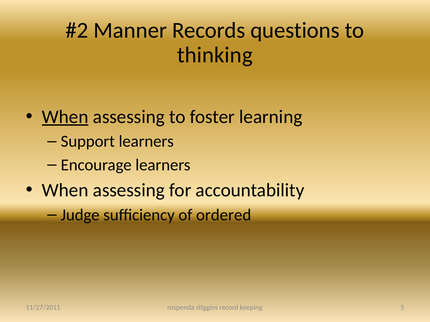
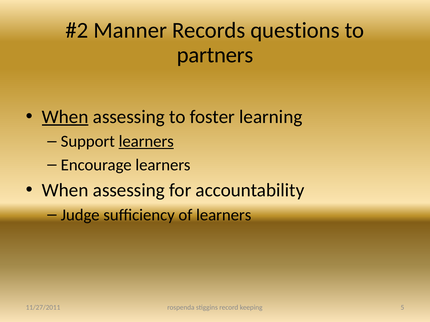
thinking: thinking -> partners (215, 55)
learners underline: none -> present (146, 142)
of ordered: ordered -> learners (224, 215)
